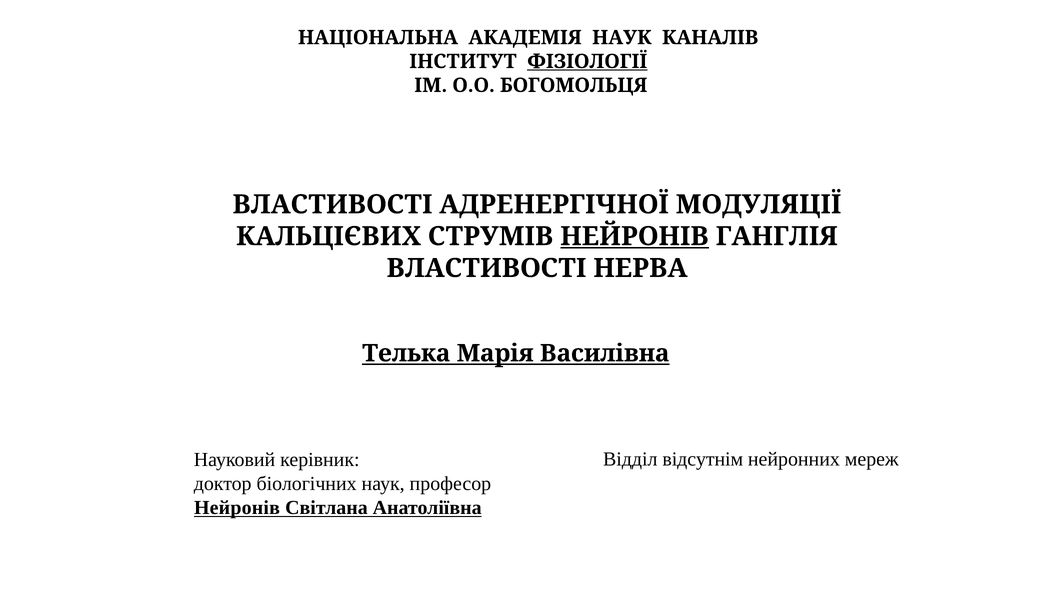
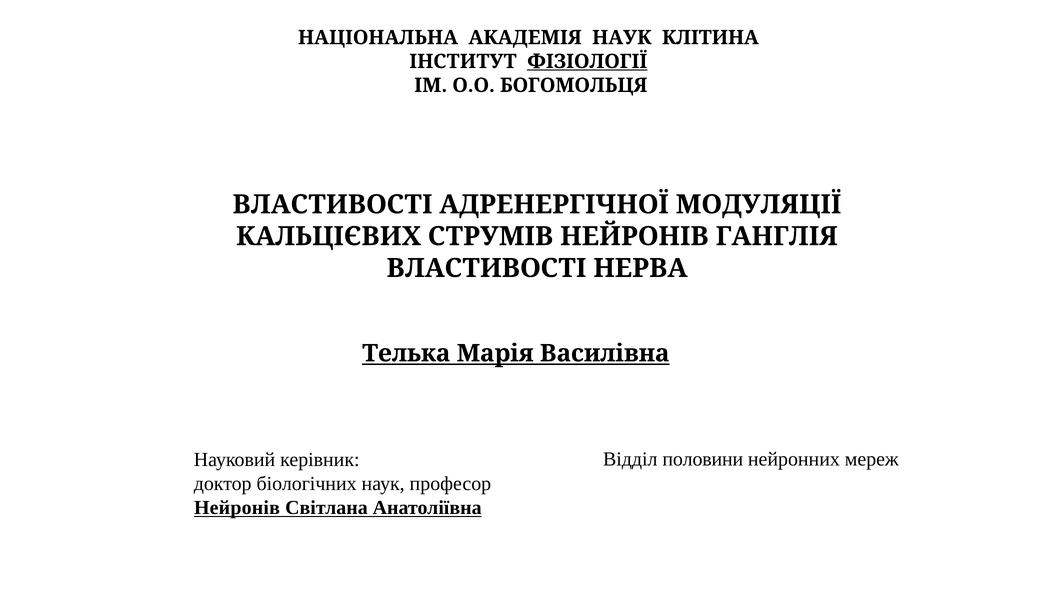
КАНАЛІВ: КАНАЛІВ -> КЛІТИНА (710, 38)
НЕЙРОНІВ underline: present -> none (635, 237)
відсутнім: відсутнім -> половини (703, 460)
